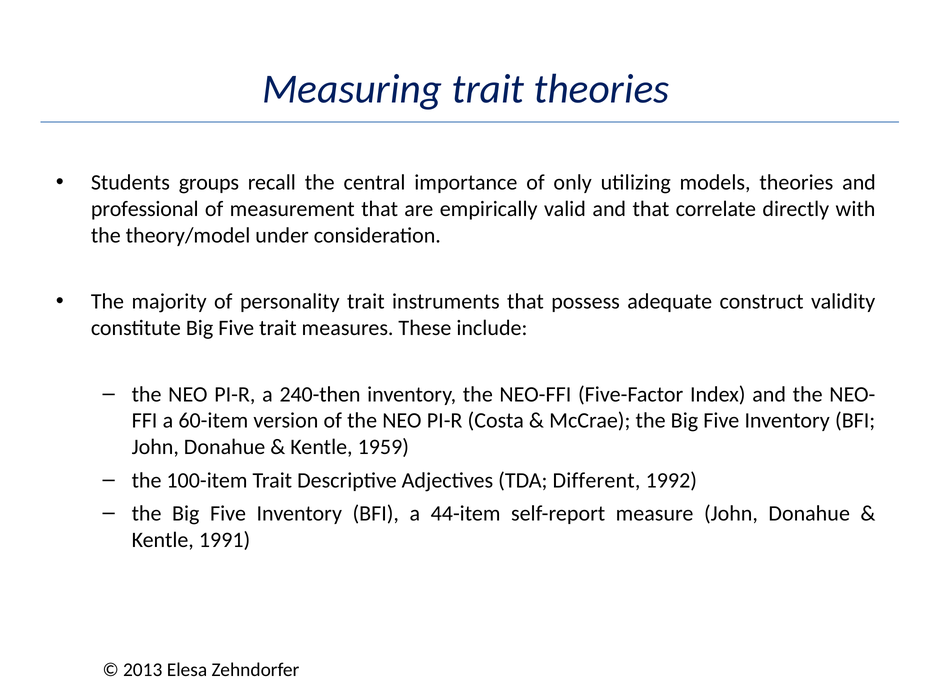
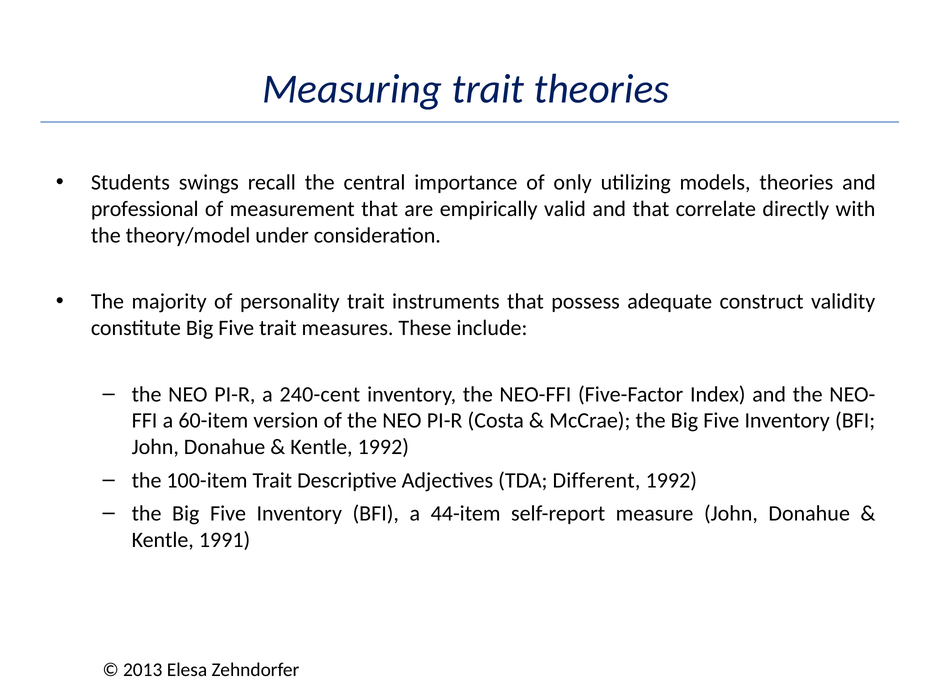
groups: groups -> swings (209, 183)
240-then: 240-then -> 240-cent (320, 394)
Kentle 1959: 1959 -> 1992 (383, 447)
